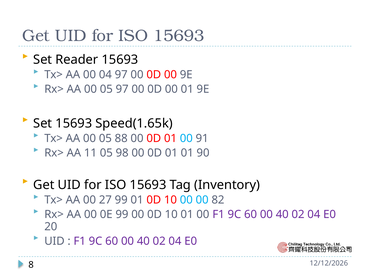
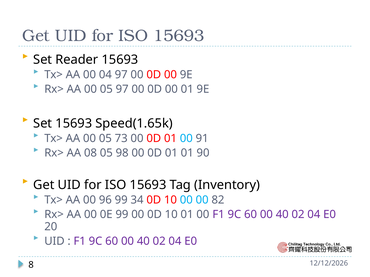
88: 88 -> 73 (121, 139)
11: 11 -> 08 (90, 153)
27: 27 -> 96 (105, 200)
99 01: 01 -> 34 (137, 200)
